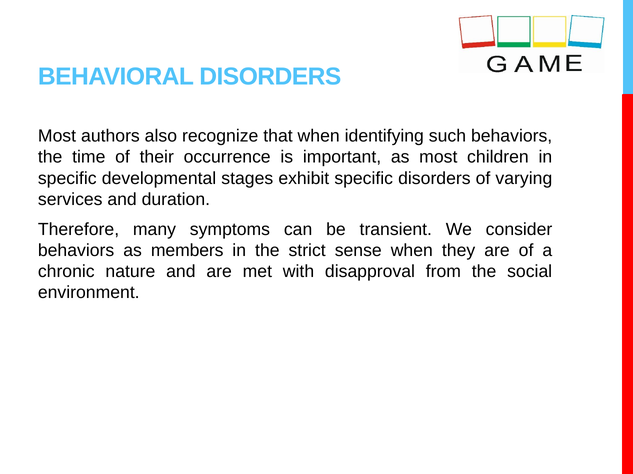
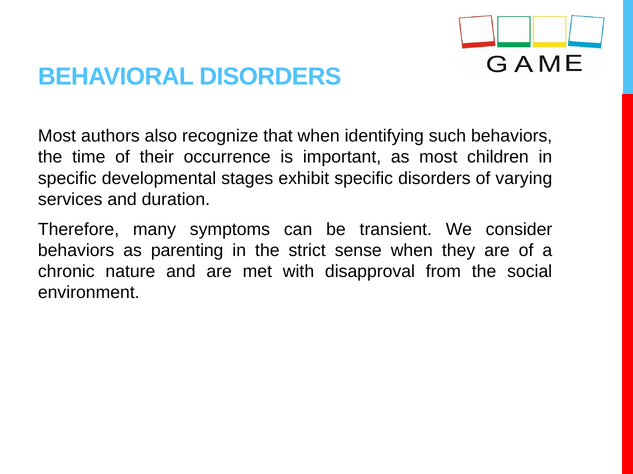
members: members -> parenting (187, 251)
